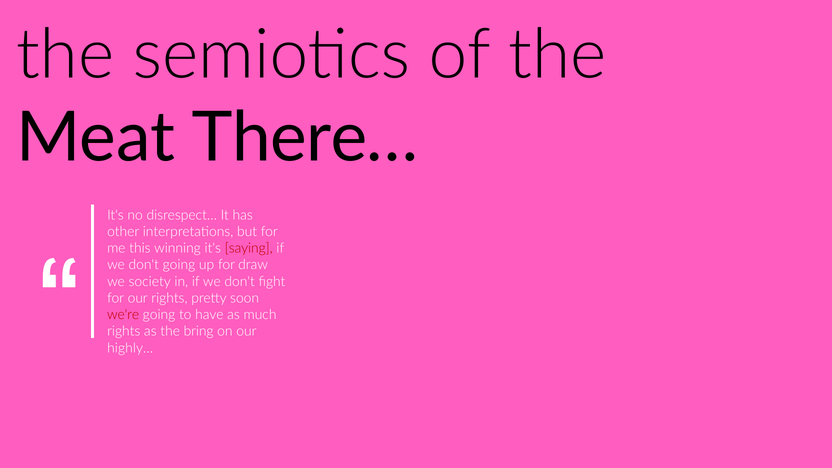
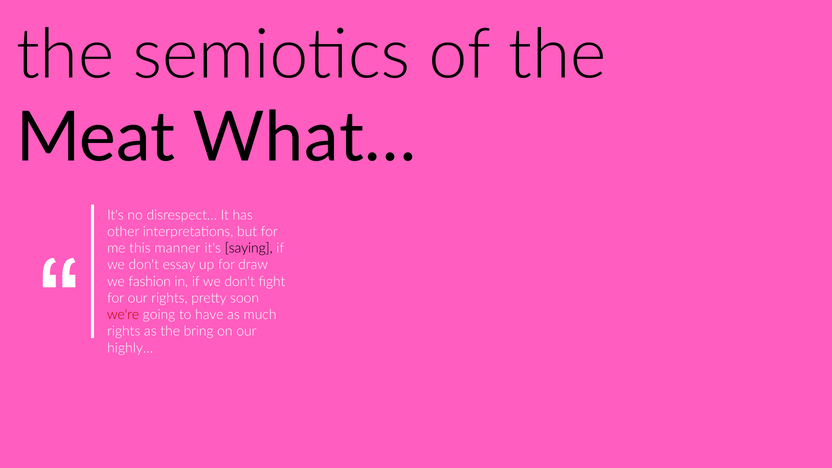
There…: There… -> What… (305, 138)
winning: winning -> manner (177, 248)
saying colour: red -> black (249, 248)
don't going: going -> essay (179, 265)
society: society -> fashion (150, 282)
